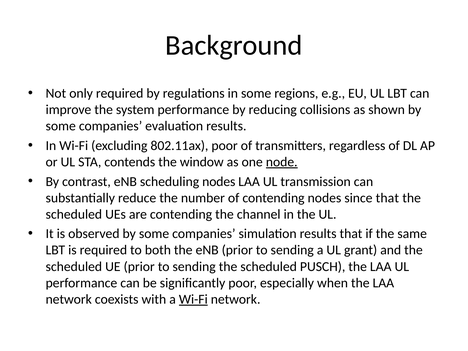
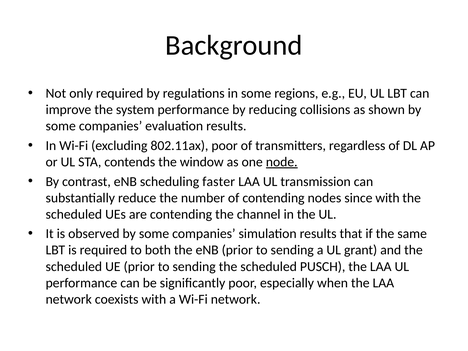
scheduling nodes: nodes -> faster (219, 182)
since that: that -> with (388, 198)
Wi-Fi underline: present -> none (193, 299)
